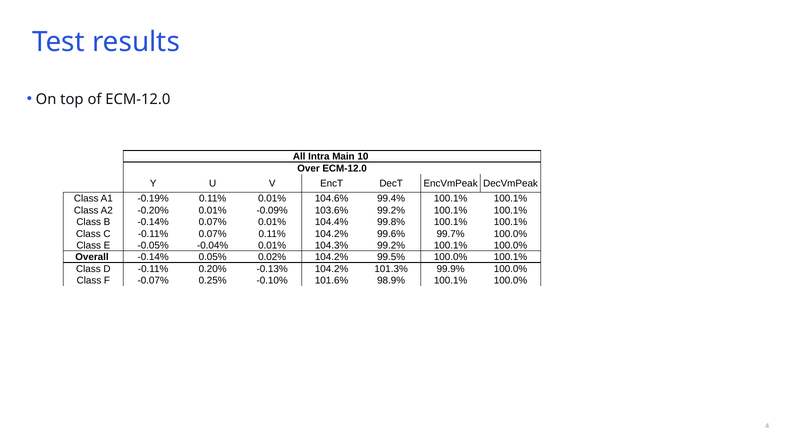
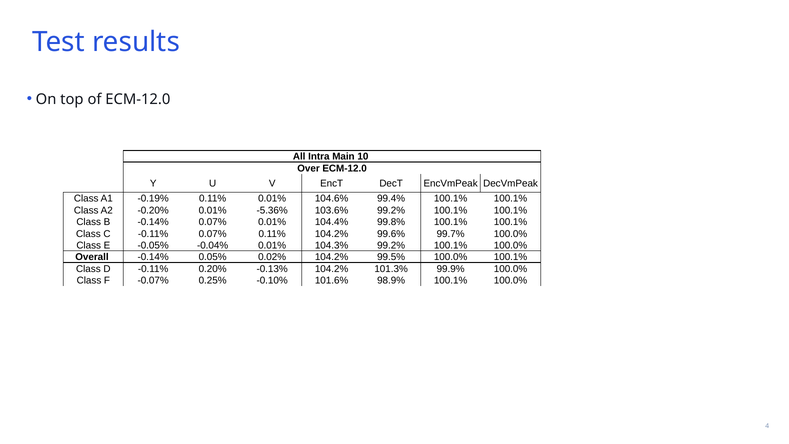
-0.09%: -0.09% -> -5.36% (272, 210)
